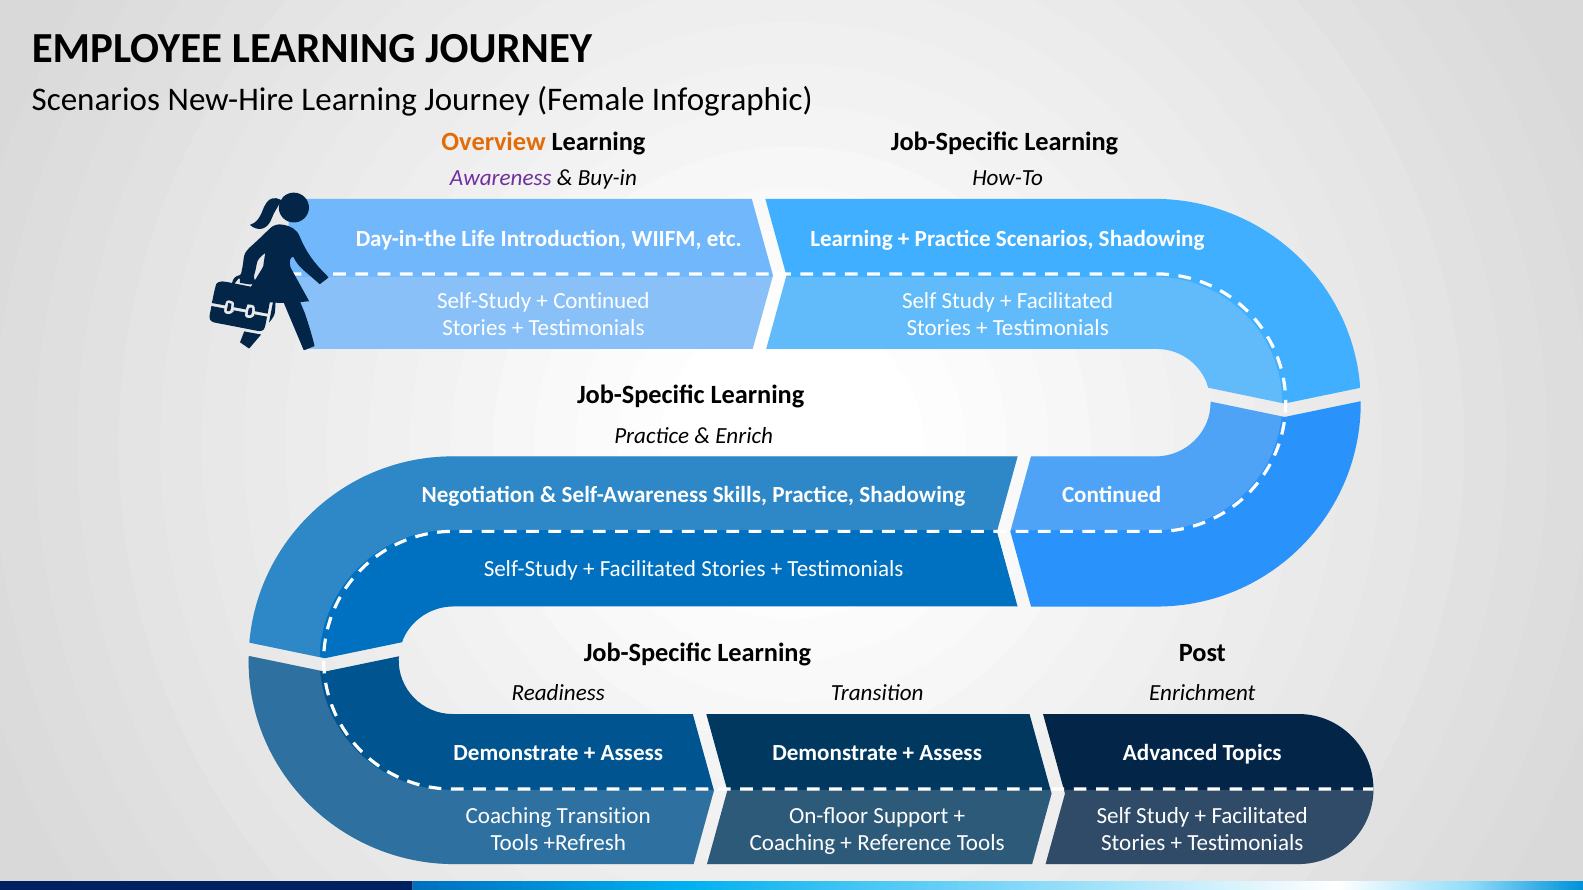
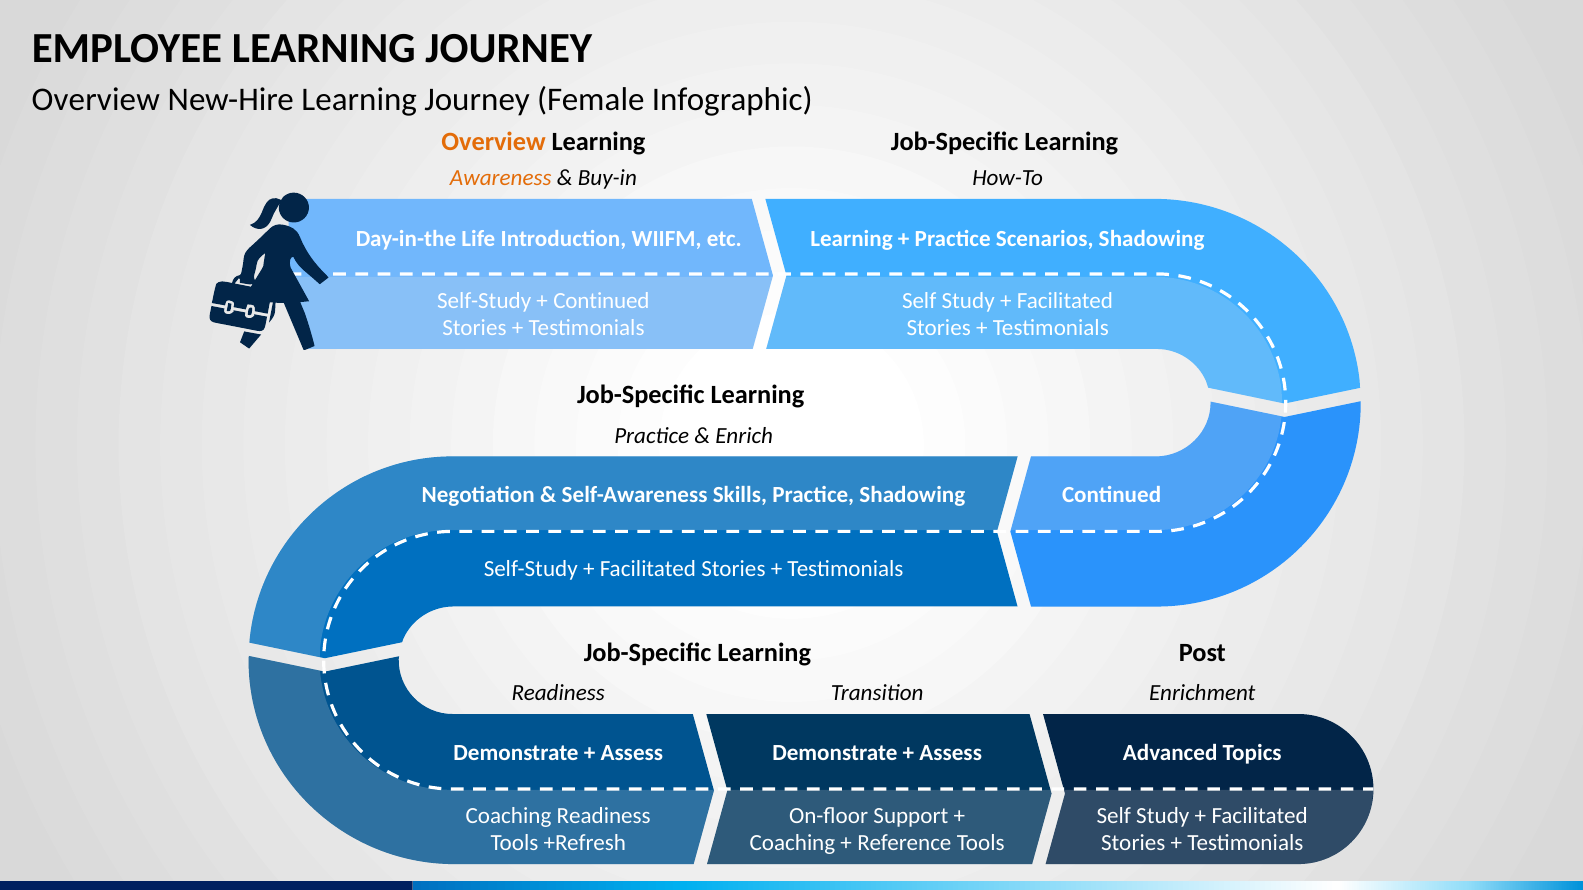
Scenarios: Scenarios -> Overview (96, 99)
Awareness colour: purple -> orange (501, 178)
Coaching Transition: Transition -> Readiness (604, 816)
